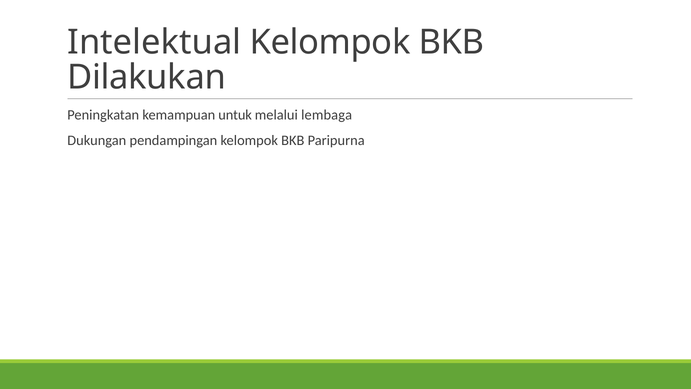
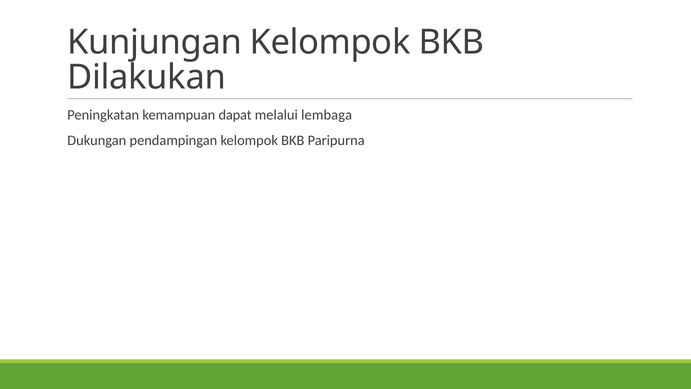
Intelektual: Intelektual -> Kunjungan (155, 42)
untuk: untuk -> dapat (235, 115)
